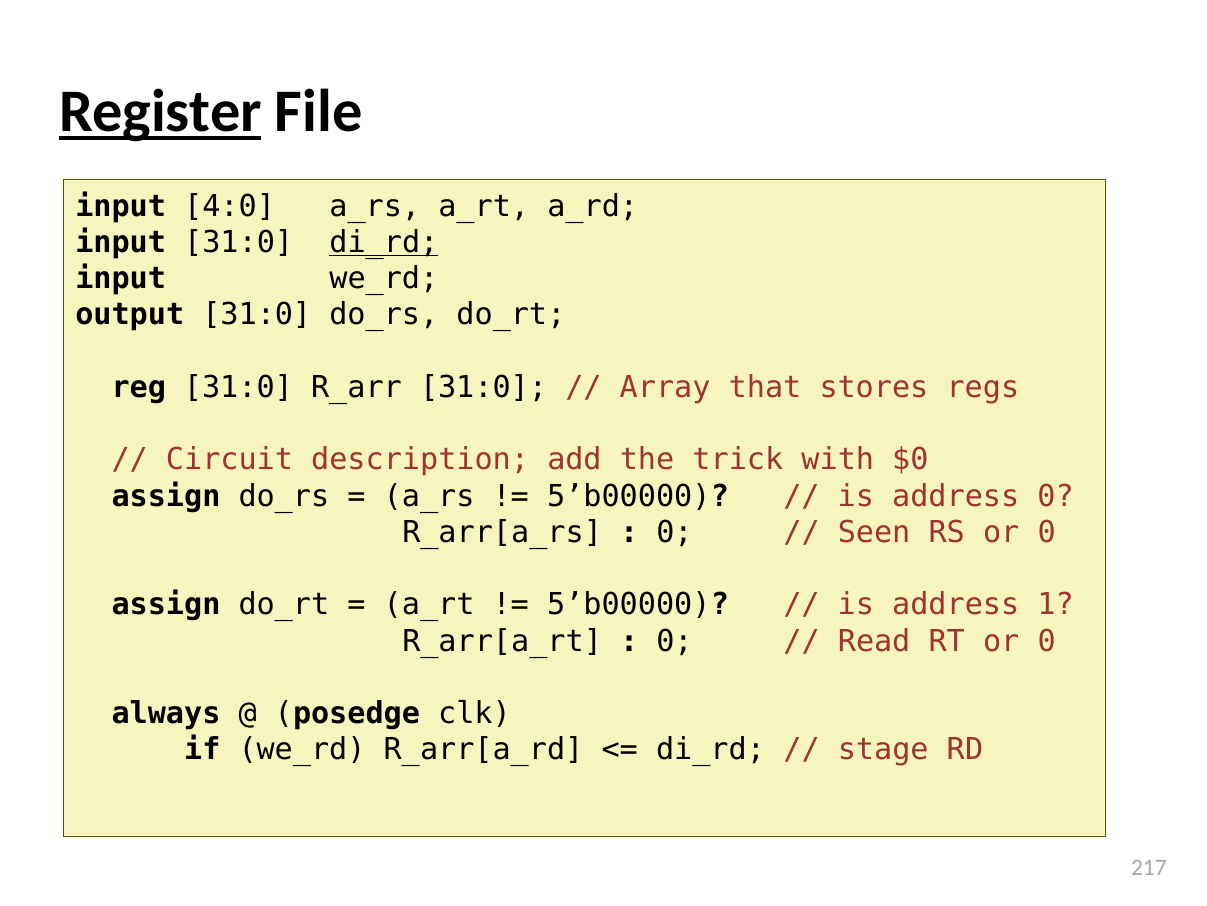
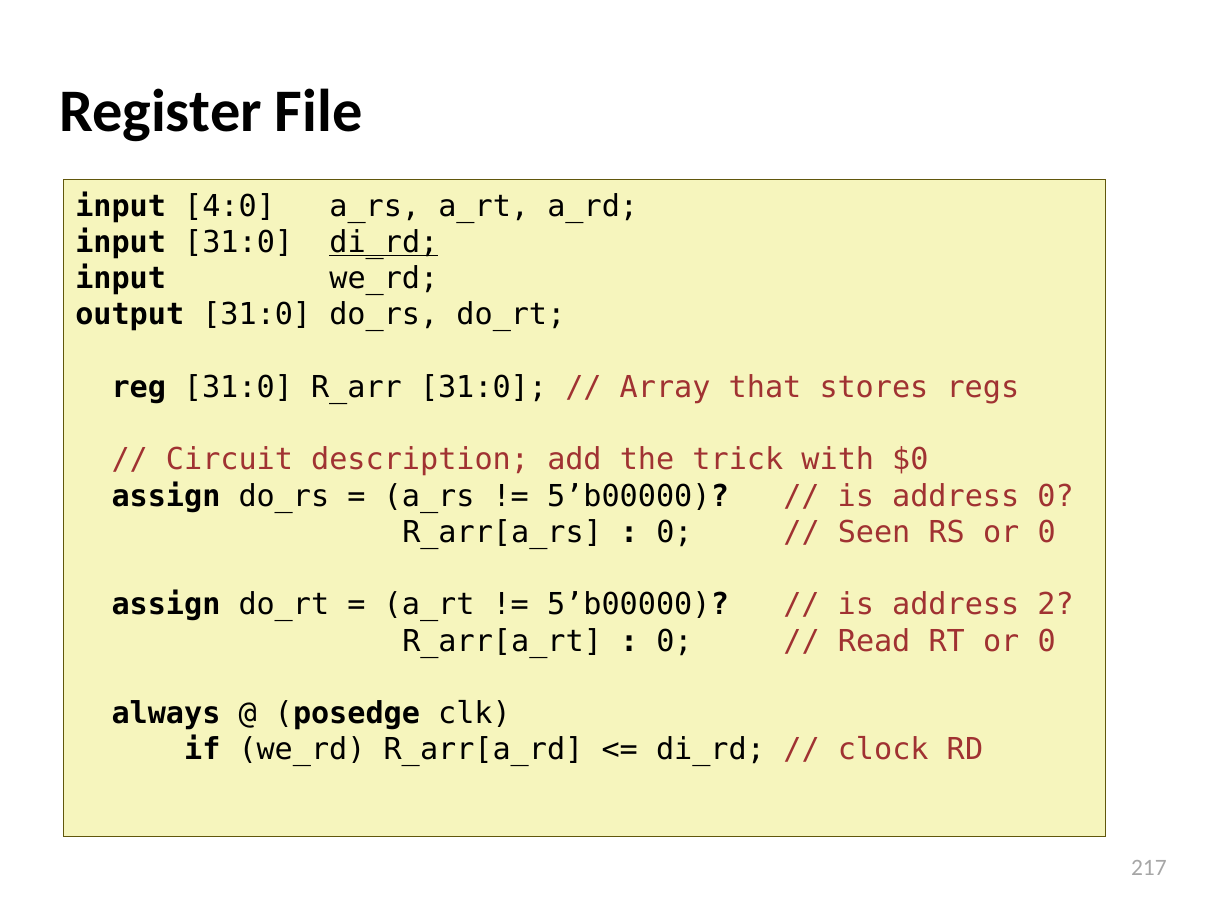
Register underline: present -> none (160, 112)
1: 1 -> 2 (1056, 604)
stage: stage -> clock (883, 749)
